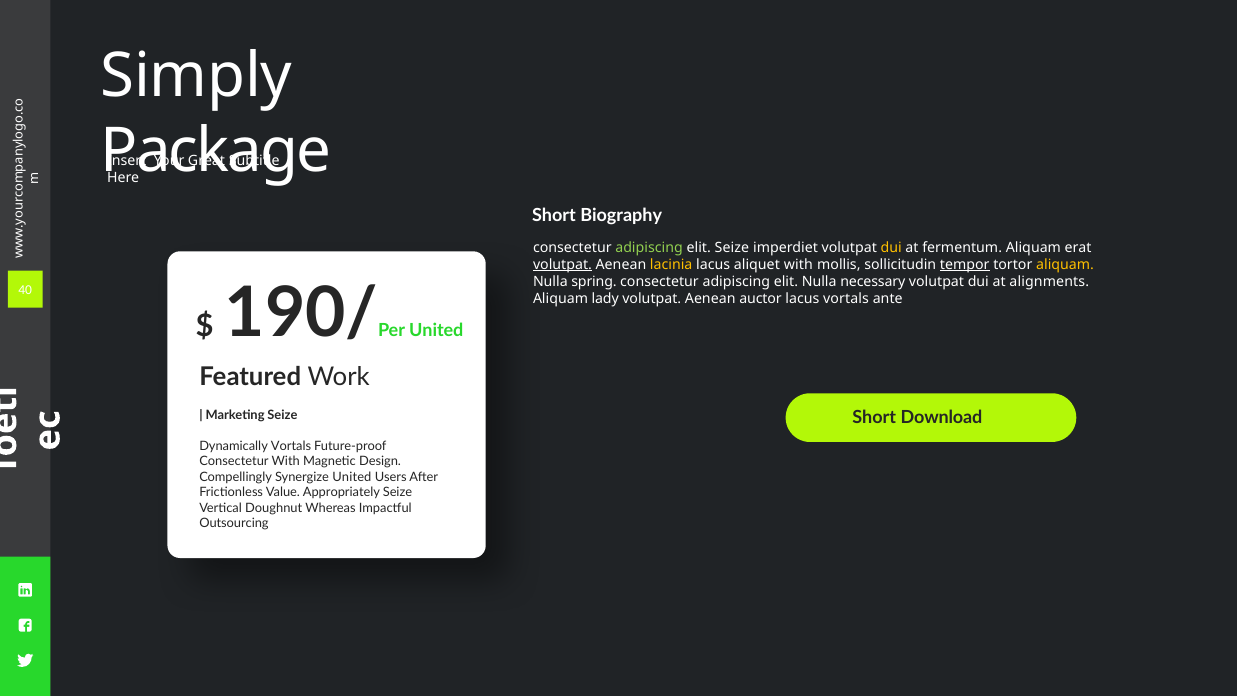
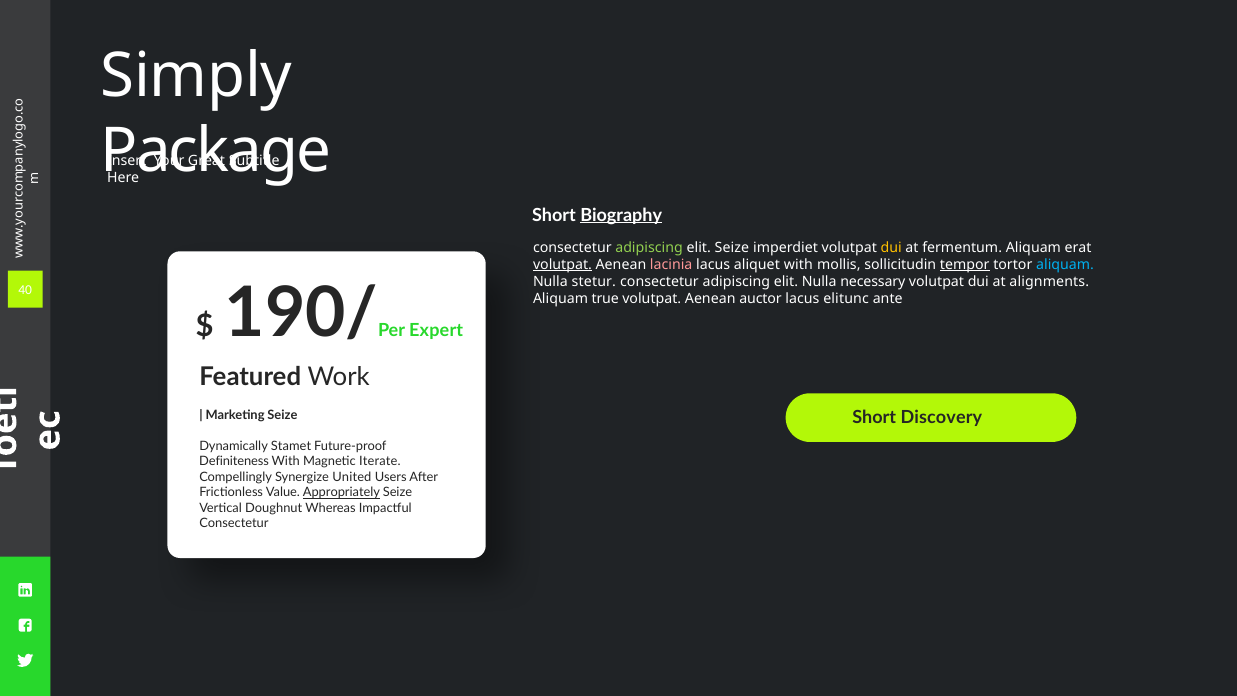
Biography underline: none -> present (621, 215)
lacinia colour: yellow -> pink (671, 265)
aliquam colour: yellow -> light blue (1065, 265)
spring: spring -> stetur (594, 282)
lady: lady -> true (605, 299)
lacus vortals: vortals -> elitunc (846, 299)
United: United -> Expert (436, 330)
Download: Download -> Discovery (941, 417)
Dynamically Vortals: Vortals -> Stamet (291, 446)
Consectetur: Consectetur -> Definiteness (234, 461)
Design: Design -> Iterate (380, 461)
Appropriately underline: none -> present (341, 492)
Outsourcing: Outsourcing -> Consectetur (234, 523)
